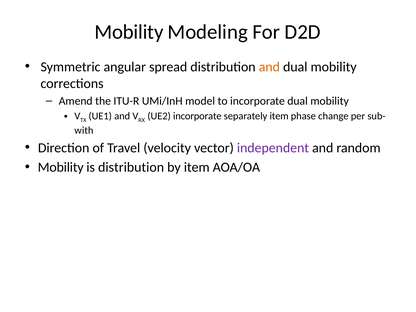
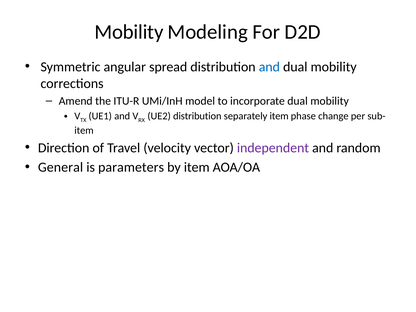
and colour: orange -> blue (269, 67)
UE2 incorporate: incorporate -> distribution (197, 116)
with: with -> item (84, 130)
Mobility: Mobility -> General (61, 167)
is distribution: distribution -> parameters (131, 167)
